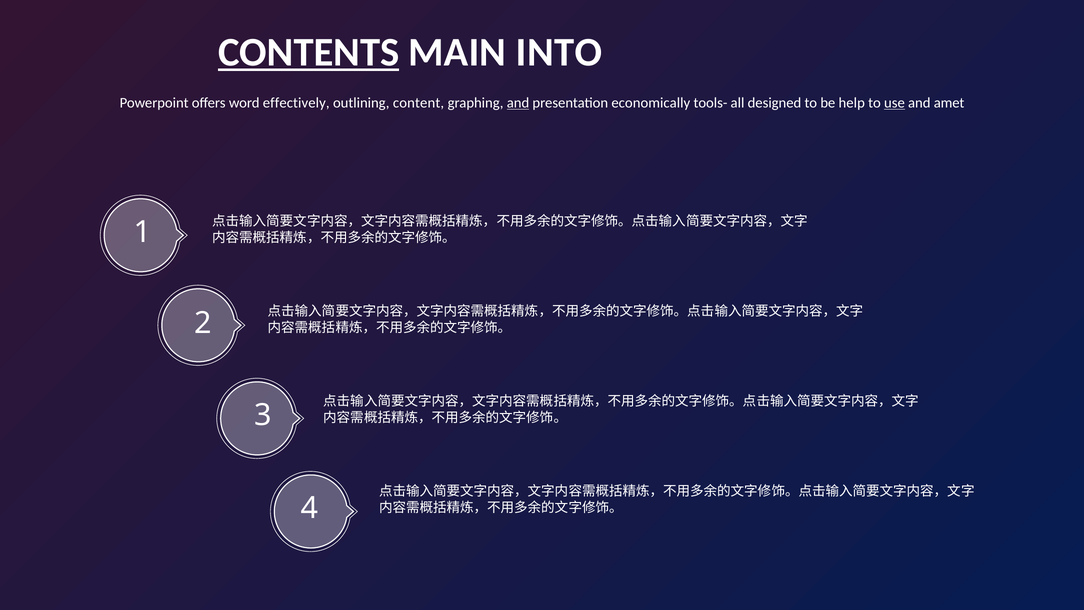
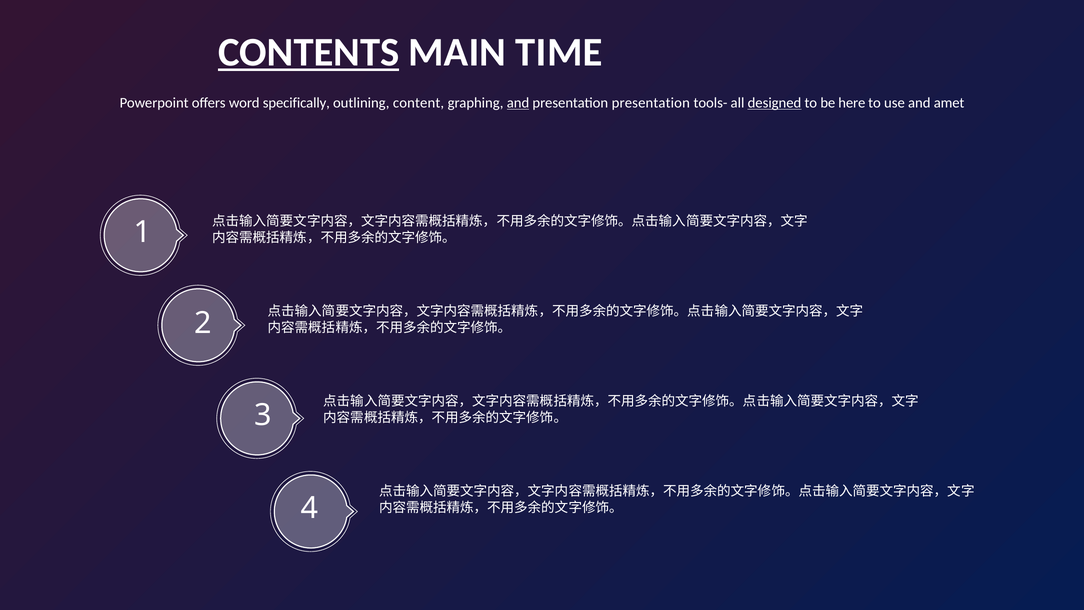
INTO: INTO -> TIME (559, 52)
effectively: effectively -> specifically (296, 103)
presentation economically: economically -> presentation (651, 103)
designed underline: none -> present (774, 103)
help: help -> here (852, 103)
use underline: present -> none (894, 103)
